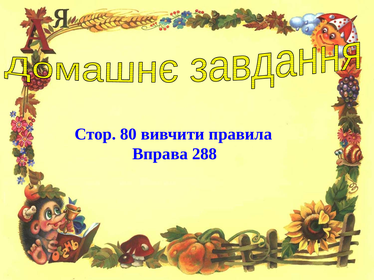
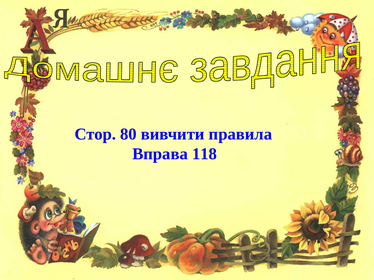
288: 288 -> 118 (204, 154)
